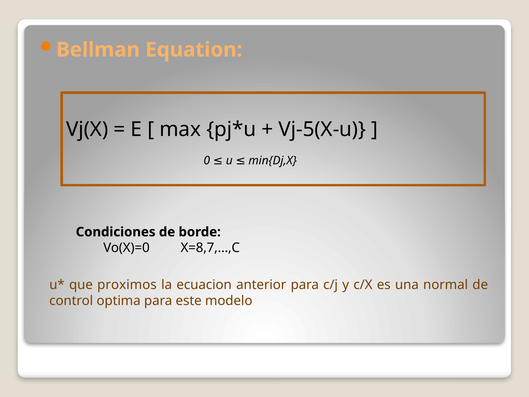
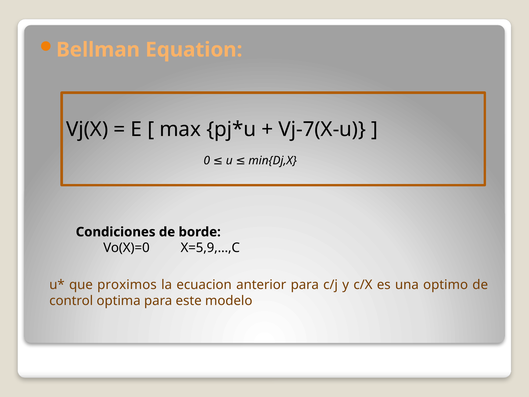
Vj-5(X-u: Vj-5(X-u -> Vj-7(X-u (322, 129)
X=8,7,…,C: X=8,7,…,C -> X=5,9,…,C (210, 248)
normal: normal -> optimo (446, 285)
